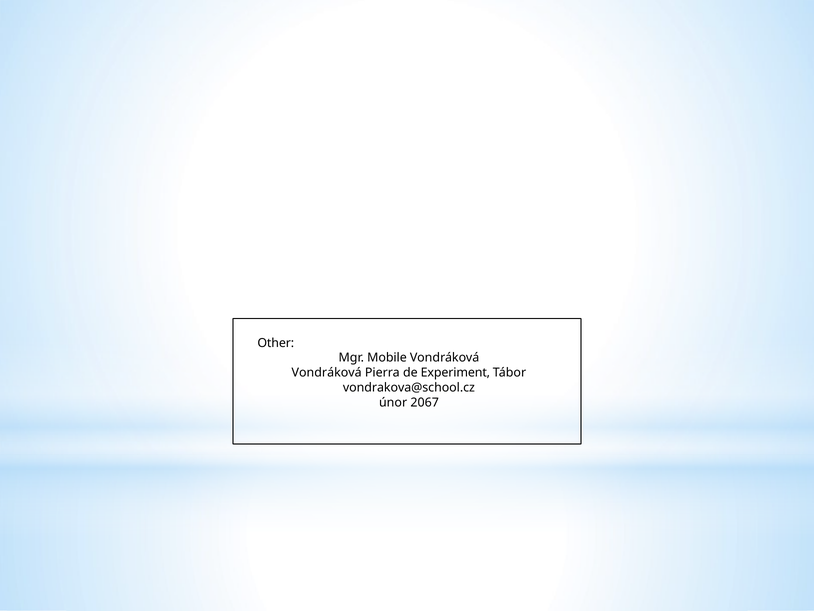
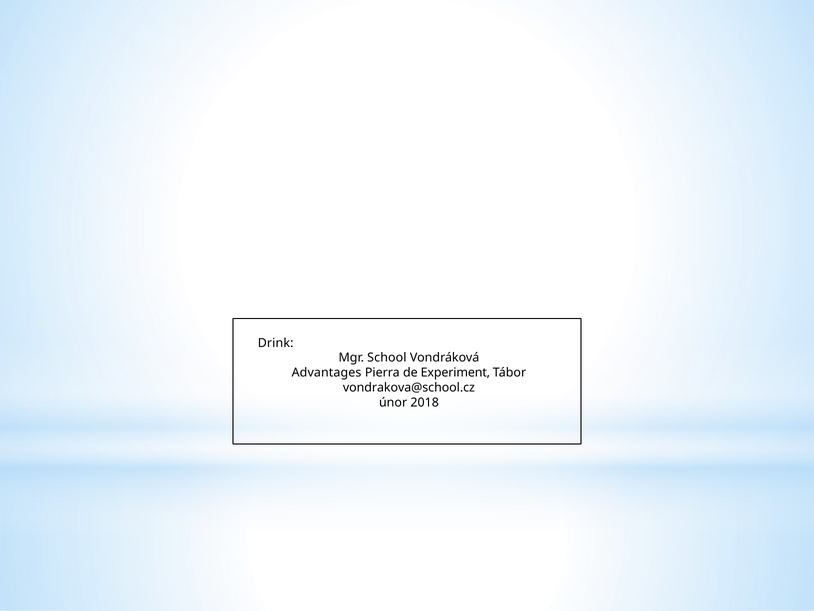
Other: Other -> Drink (276, 343)
Mobile: Mobile -> School (387, 358)
Vondráková: Vondráková -> Advantages (327, 373)
2067: 2067 -> 2018 (425, 402)
